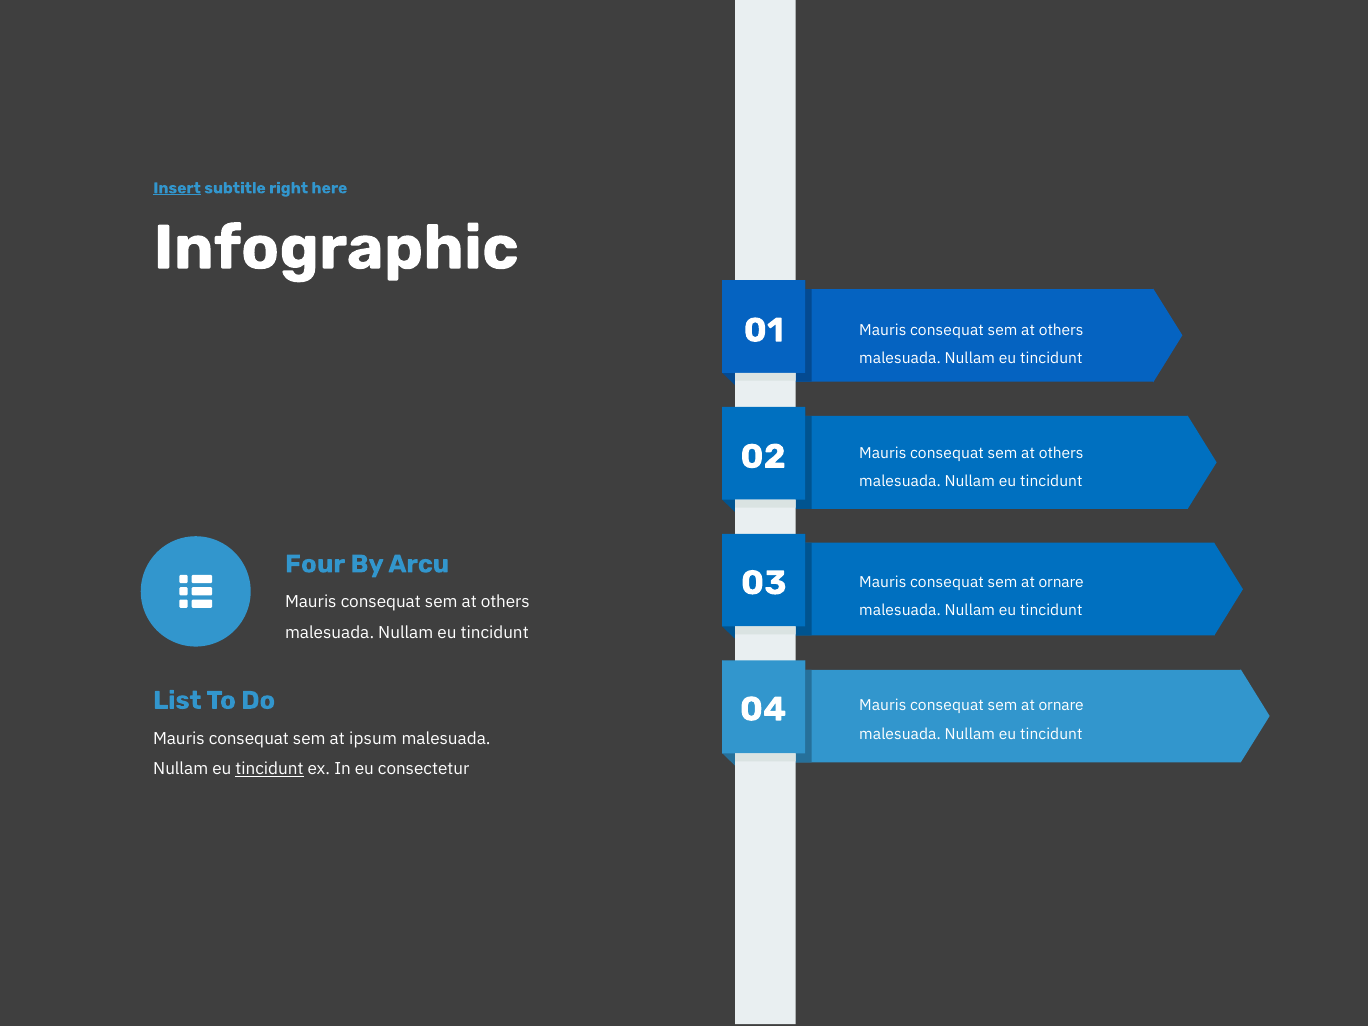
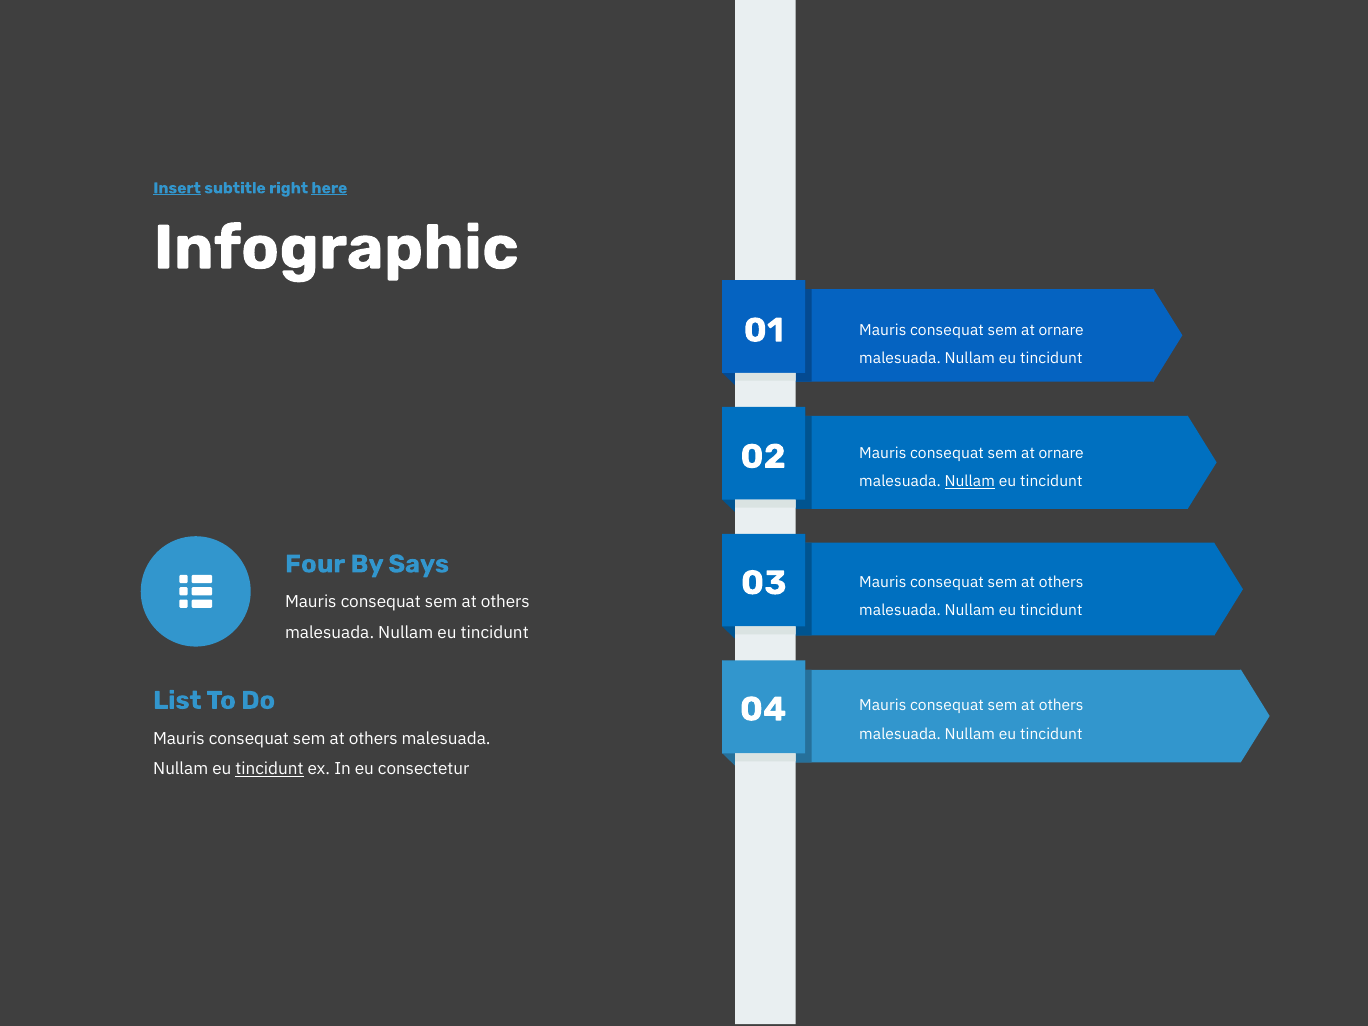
here underline: none -> present (329, 188)
others: others -> ornare (1061, 330)
others: others -> ornare (1061, 453)
Nullam underline: none -> present (970, 481)
Arcu: Arcu -> Says (419, 564)
ornare: ornare -> others (1061, 583)
ornare: ornare -> others (1061, 706)
ipsum: ipsum -> others (373, 738)
